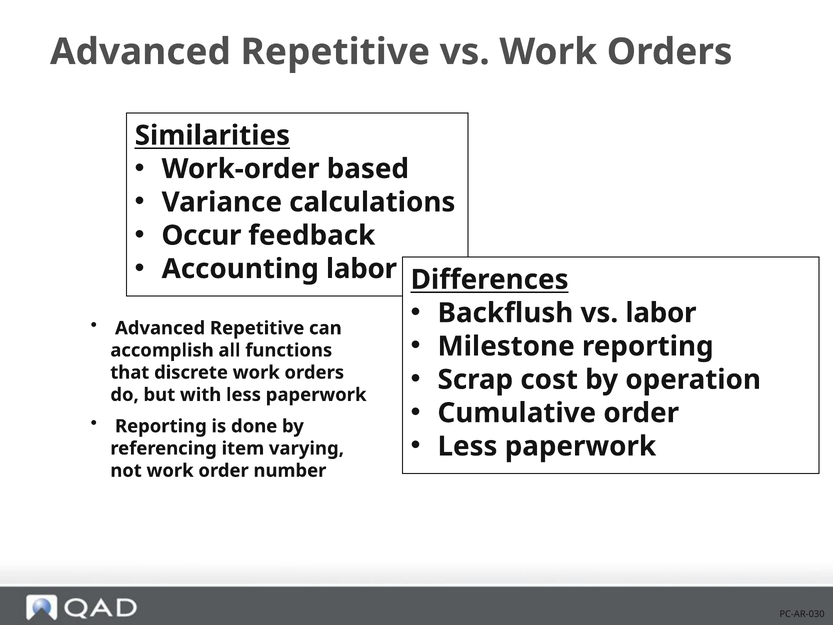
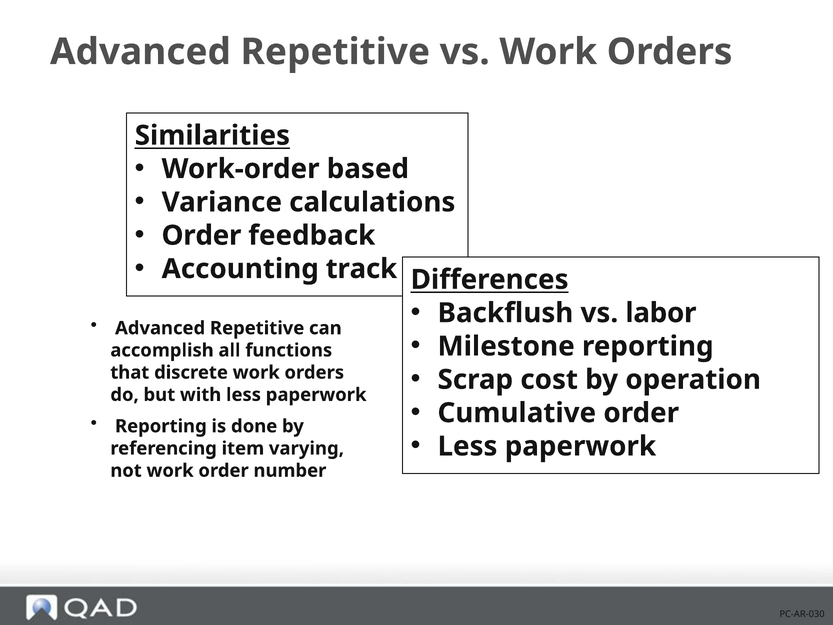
Occur: Occur -> Order (201, 235)
Accounting labor: labor -> track (361, 269)
